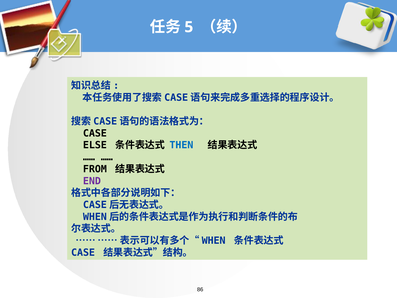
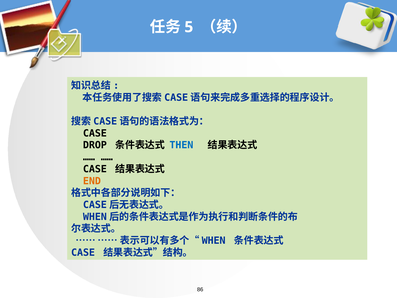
ELSE: ELSE -> DROP (95, 145)
FROM: FROM -> CASE (95, 169)
END colour: purple -> orange (92, 181)
